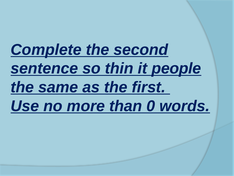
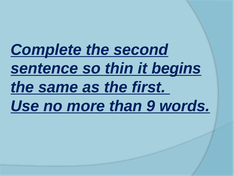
people: people -> begins (176, 68)
0: 0 -> 9 (151, 106)
